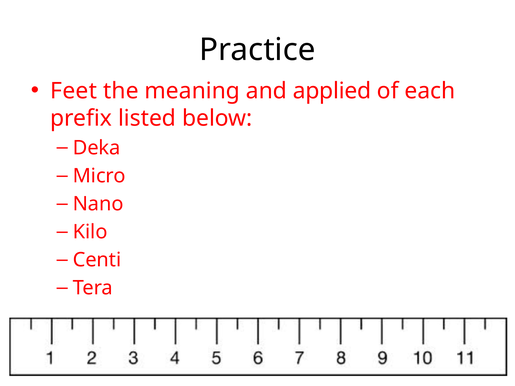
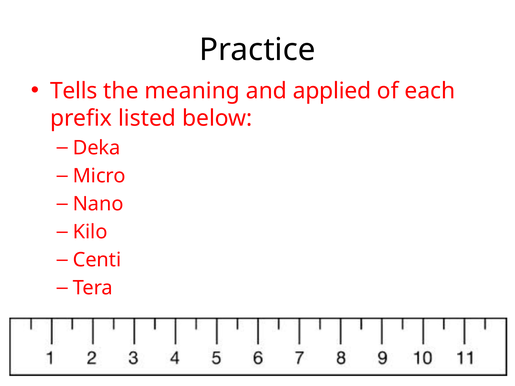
Feet: Feet -> Tells (74, 91)
